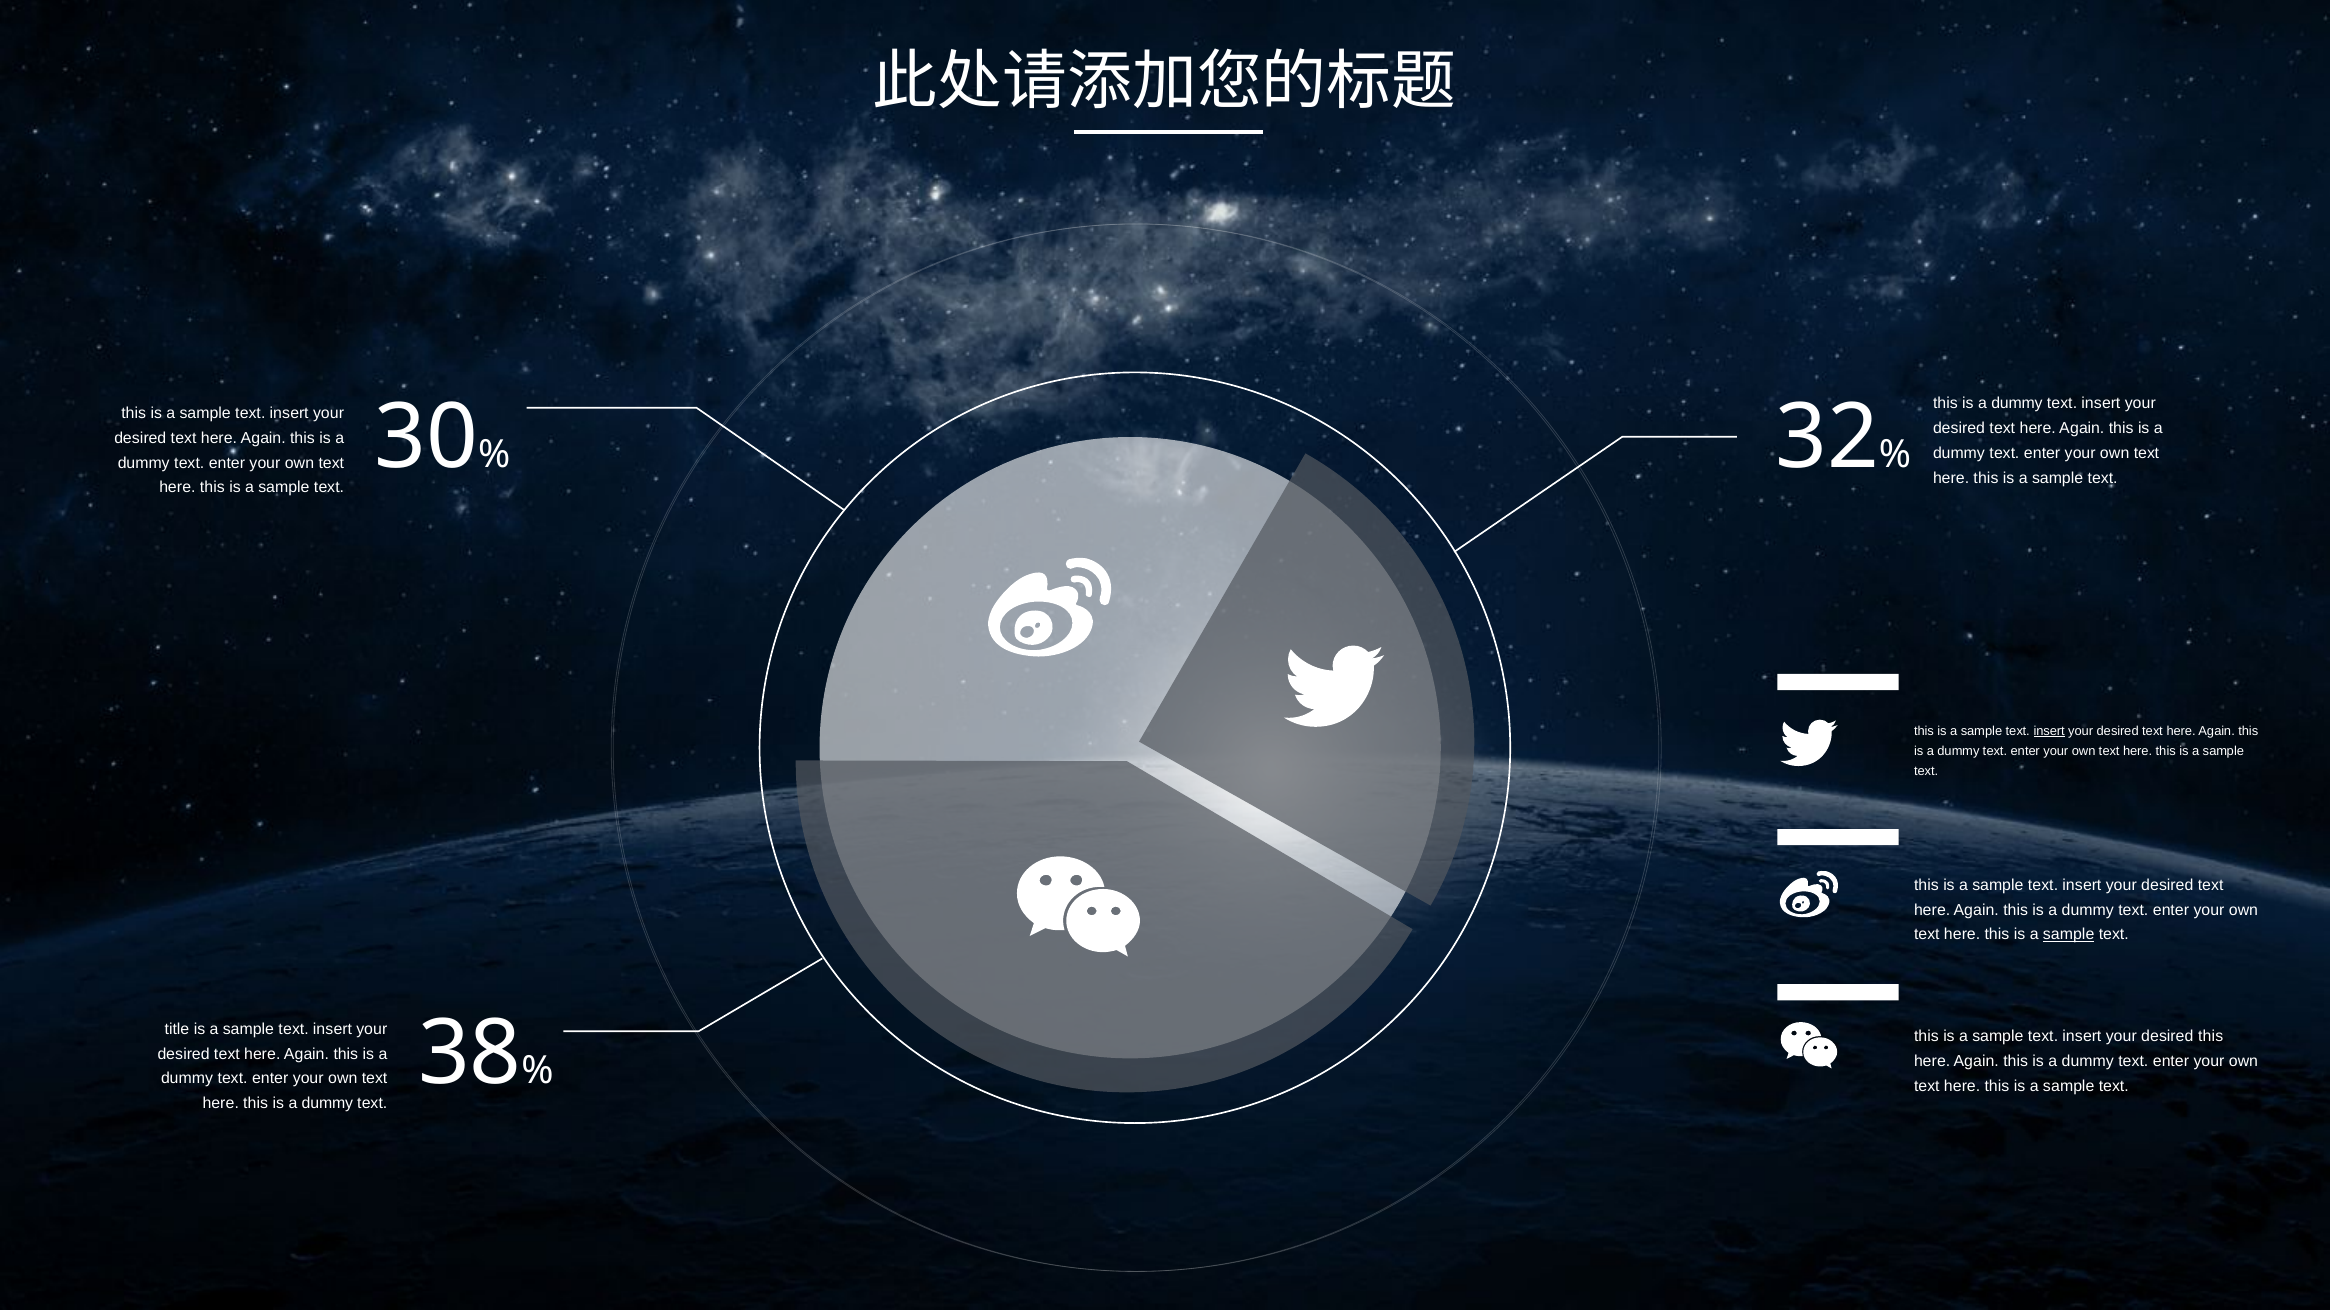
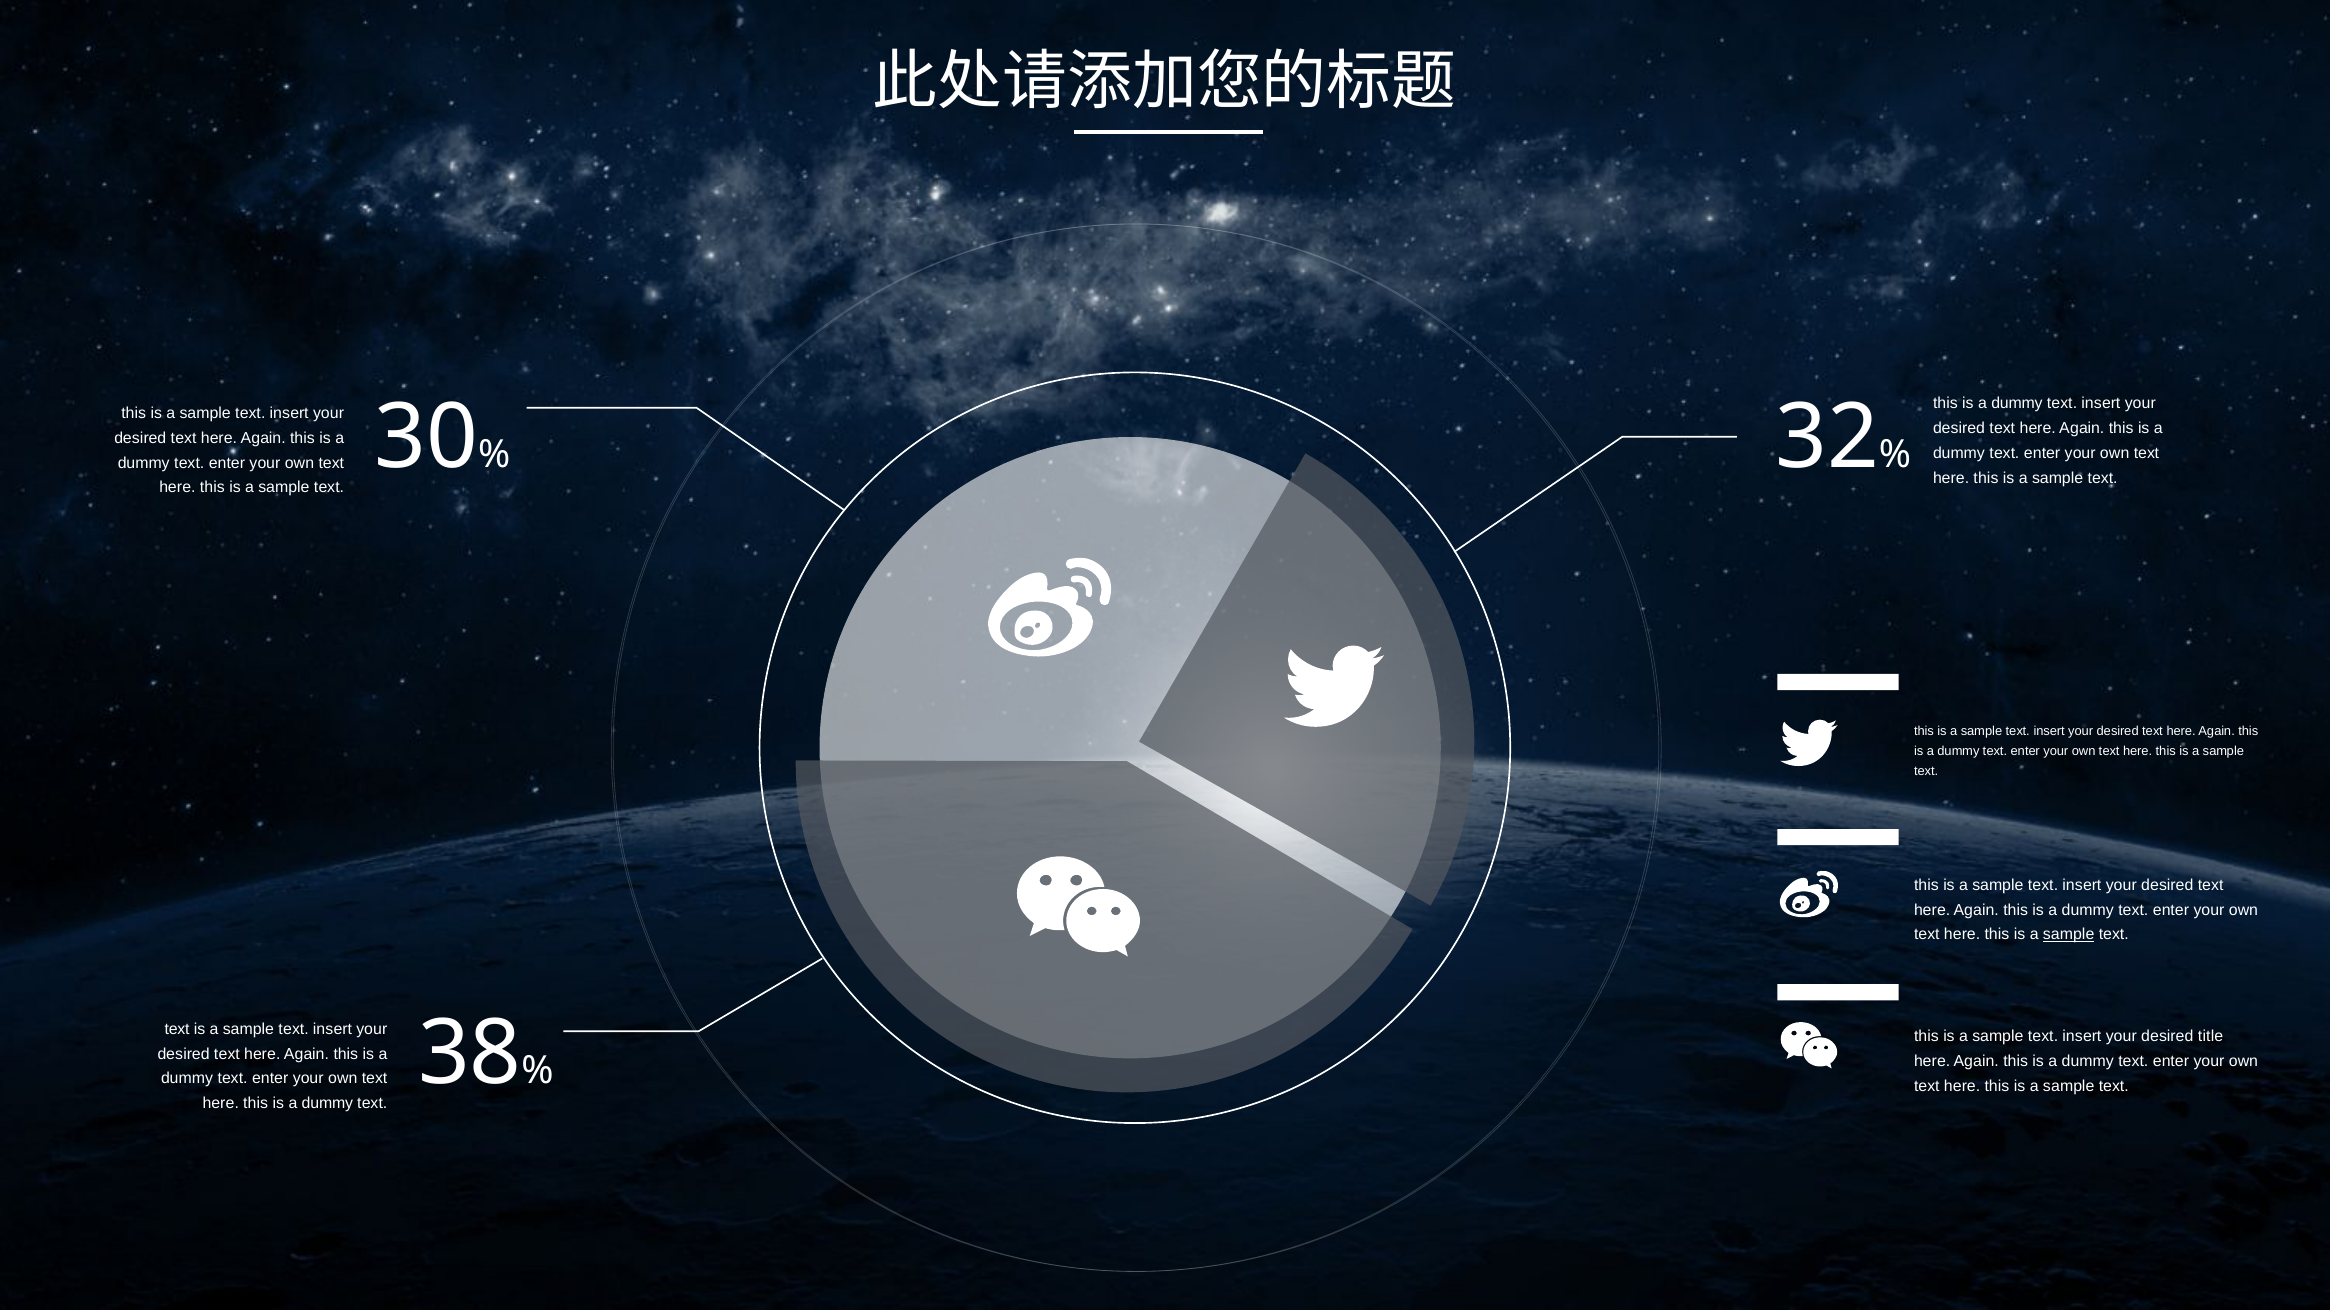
insert underline: present -> none (2049, 731)
title: title -> text (177, 1030)
desired this: this -> title (2211, 1037)
